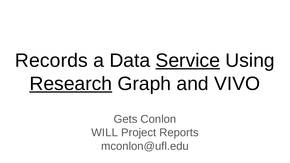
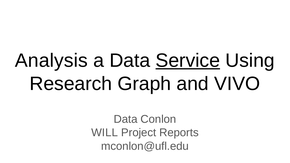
Records: Records -> Analysis (51, 61)
Research underline: present -> none (71, 84)
Gets: Gets -> Data (126, 119)
